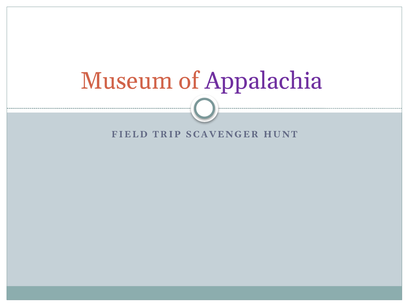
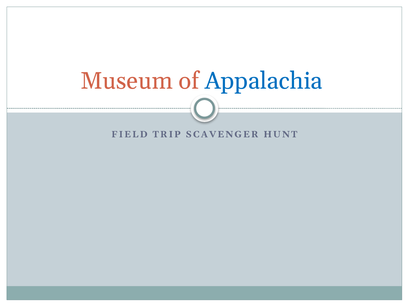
Appalachia colour: purple -> blue (264, 81)
